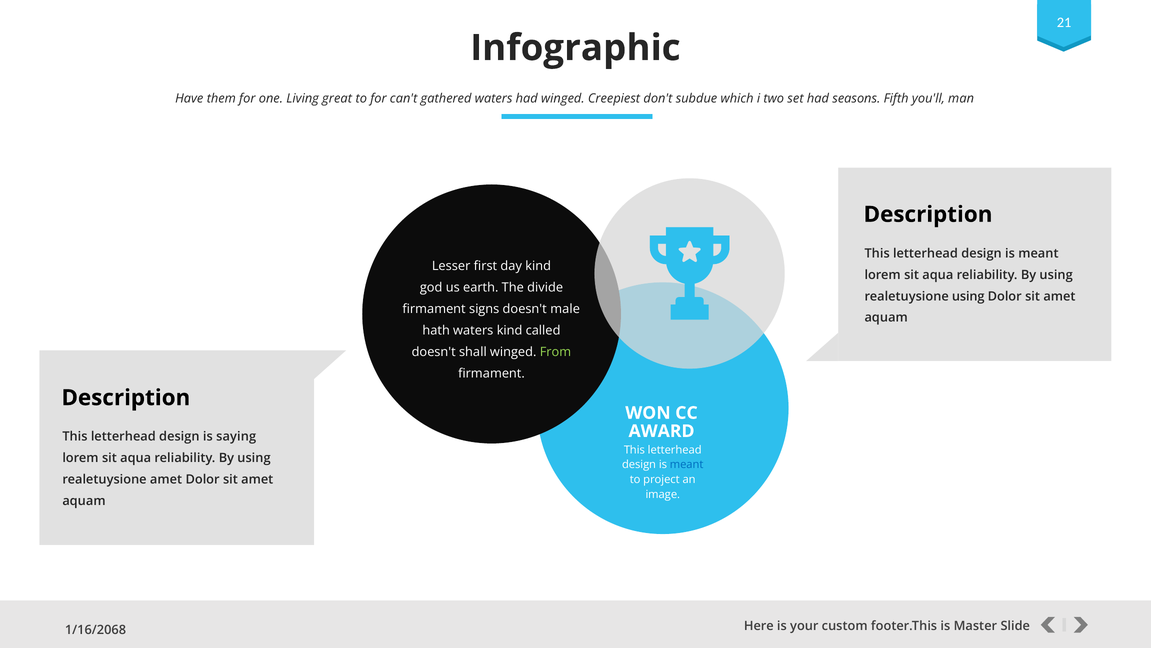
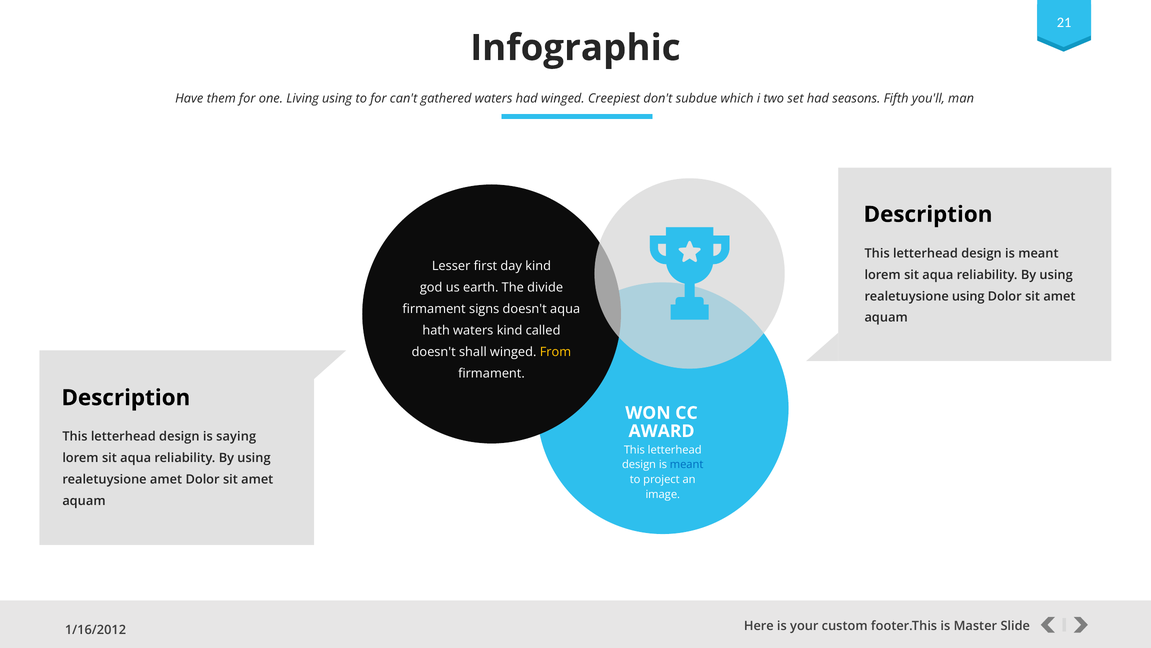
Living great: great -> using (337, 98)
doesn't male: male -> aqua (565, 309)
From colour: light green -> yellow (555, 352)
1/16/2068: 1/16/2068 -> 1/16/2012 (95, 629)
